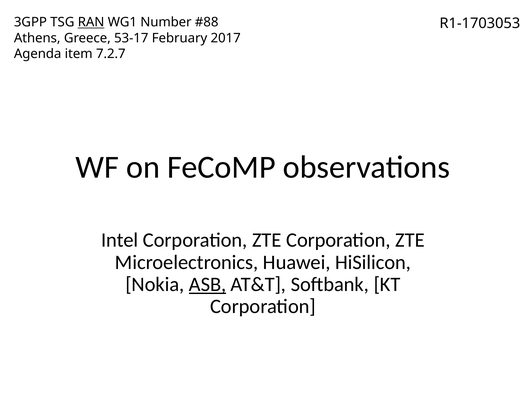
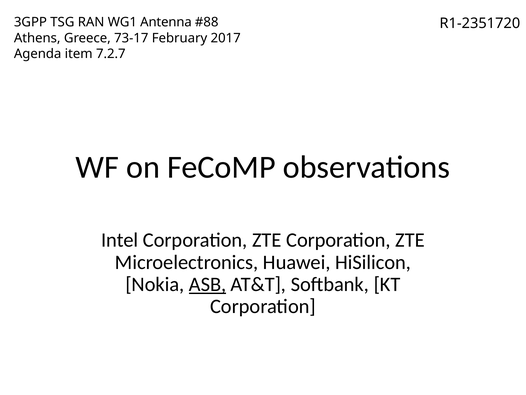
RAN underline: present -> none (91, 22)
Number: Number -> Antenna (166, 22)
R1-1703053: R1-1703053 -> R1-2351720 (480, 23)
53-17: 53-17 -> 73-17 (131, 38)
